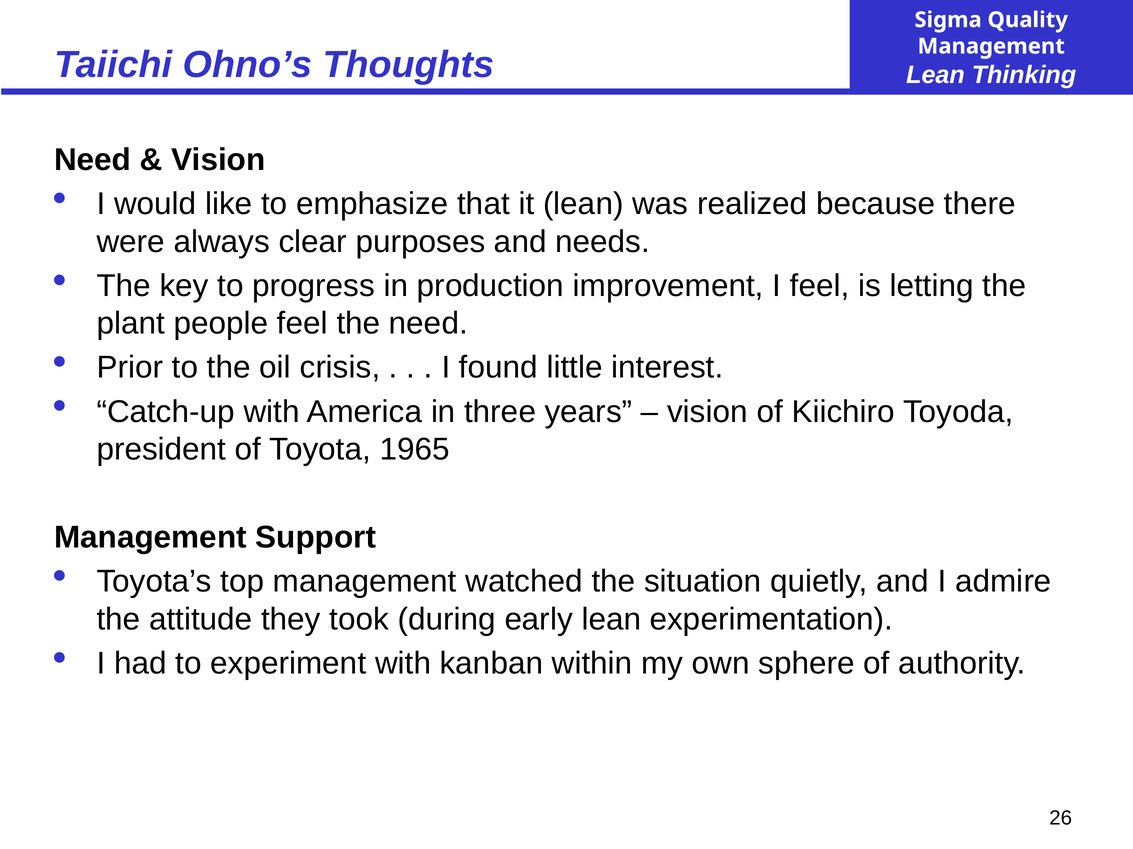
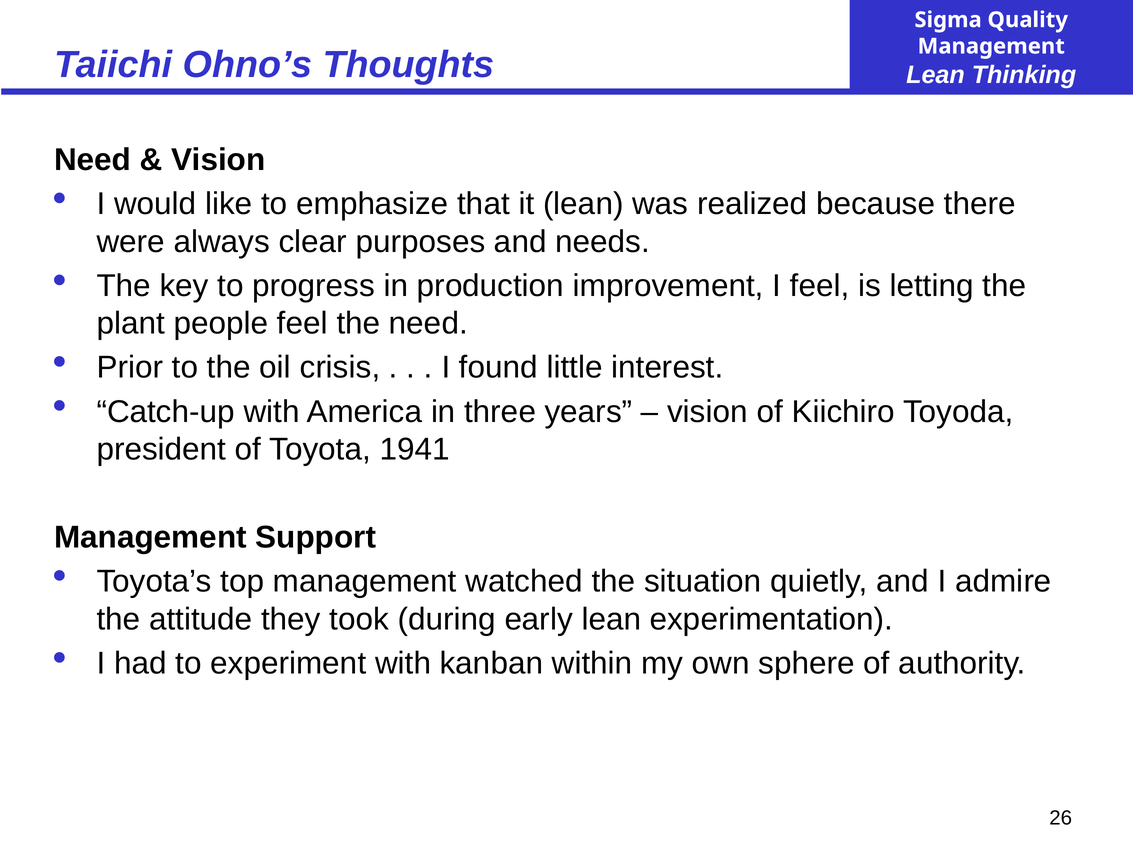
1965: 1965 -> 1941 (415, 450)
